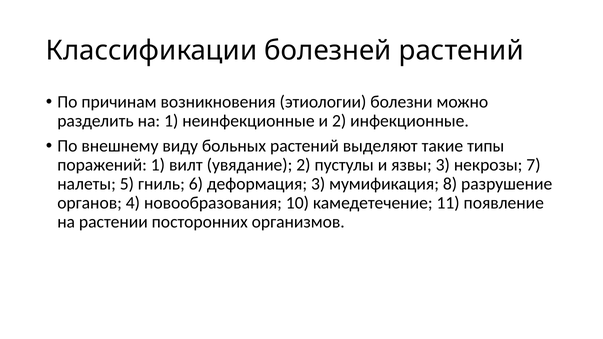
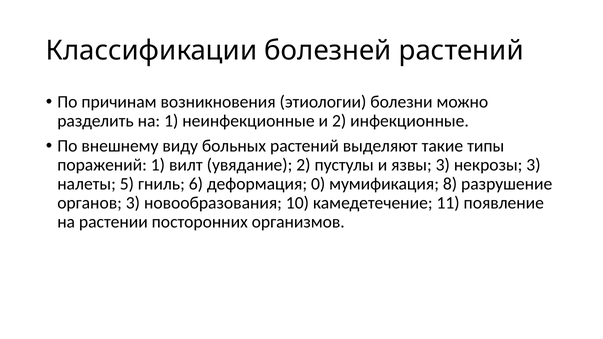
некрозы 7: 7 -> 3 (533, 165)
деформация 3: 3 -> 0 (318, 184)
органов 4: 4 -> 3 (133, 203)
